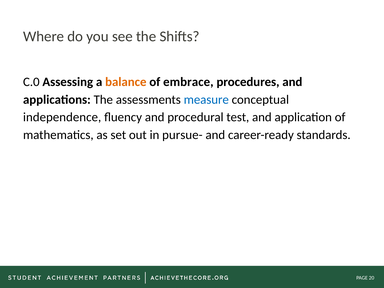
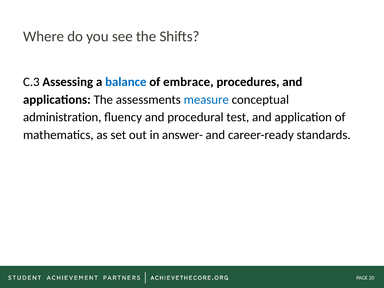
C.0: C.0 -> C.3 (31, 82)
balance colour: orange -> blue (126, 82)
independence: independence -> administration (62, 117)
pursue-: pursue- -> answer- (182, 135)
